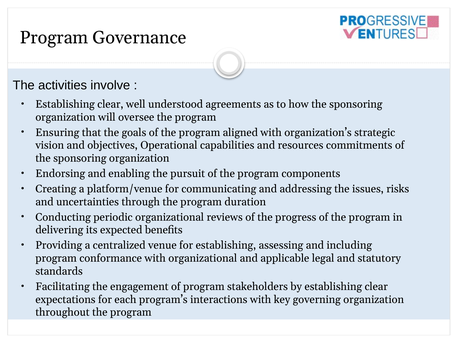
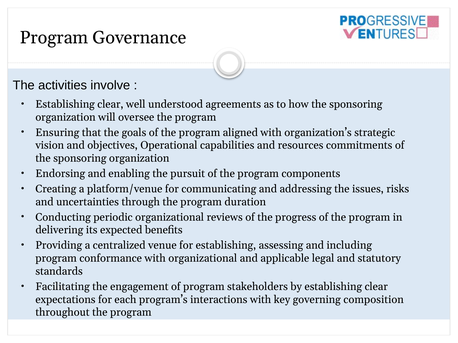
governing organization: organization -> composition (374, 300)
